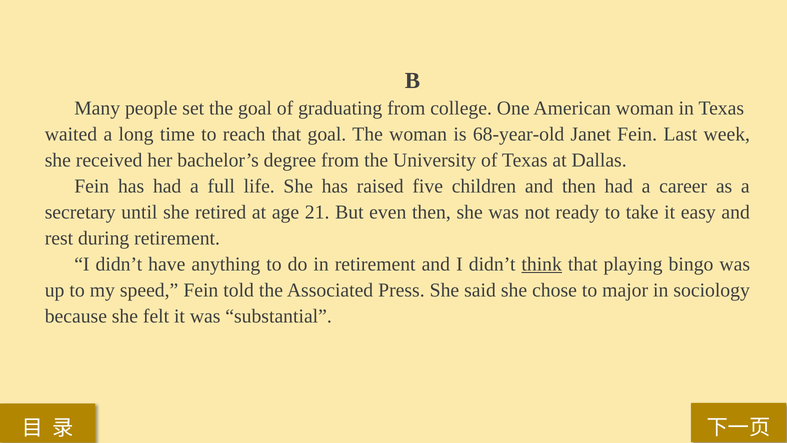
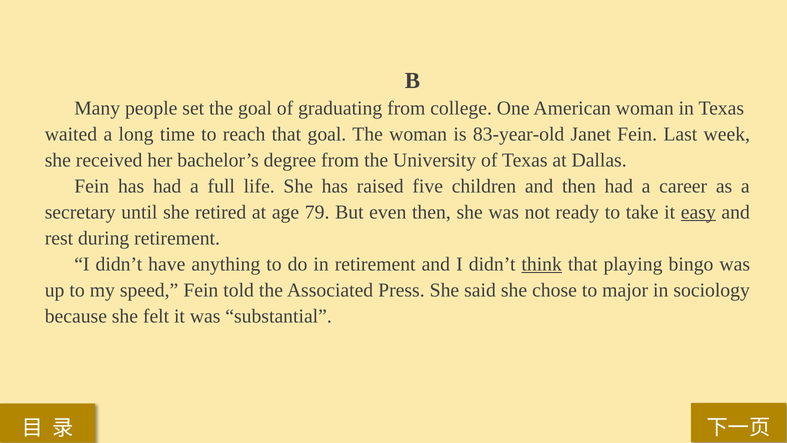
68-year-old: 68-year-old -> 83-year-old (519, 134)
21: 21 -> 79 (317, 212)
easy underline: none -> present (698, 212)
